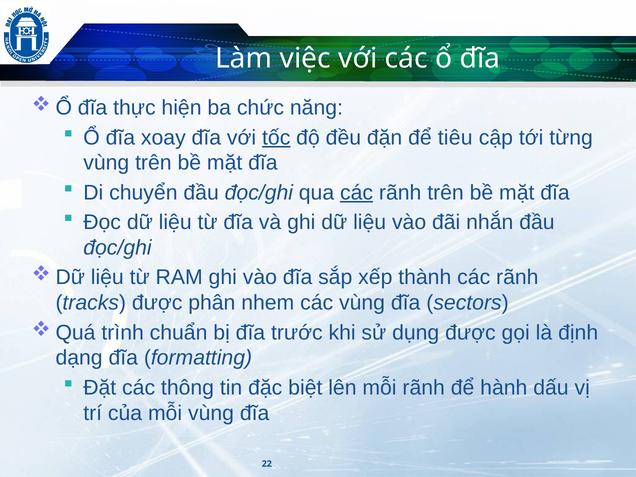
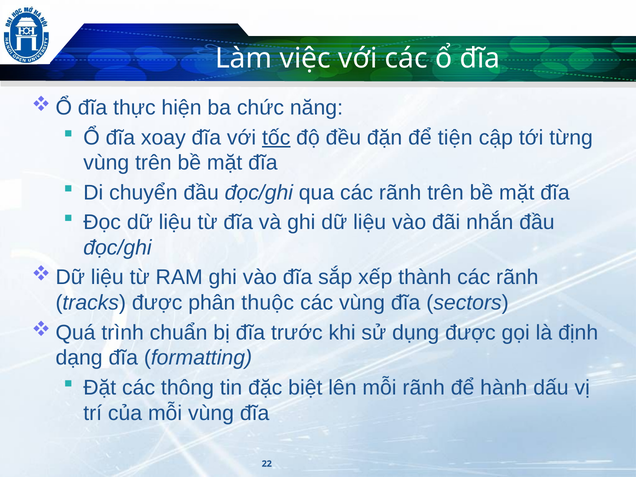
tiêu: tiêu -> tiện (455, 138)
các underline: present -> none (357, 193)
nhem: nhem -> thuộc (268, 303)
